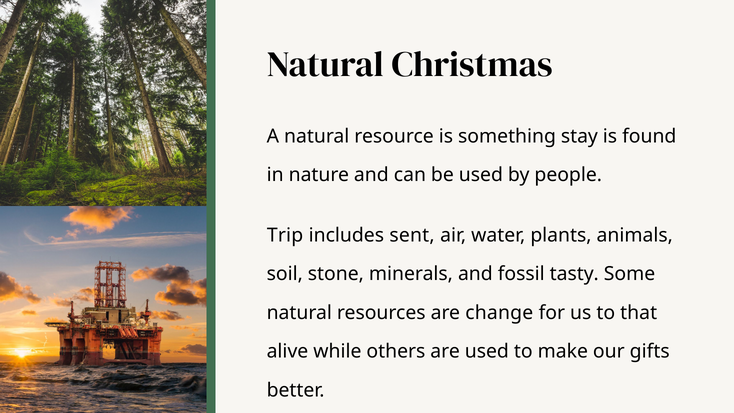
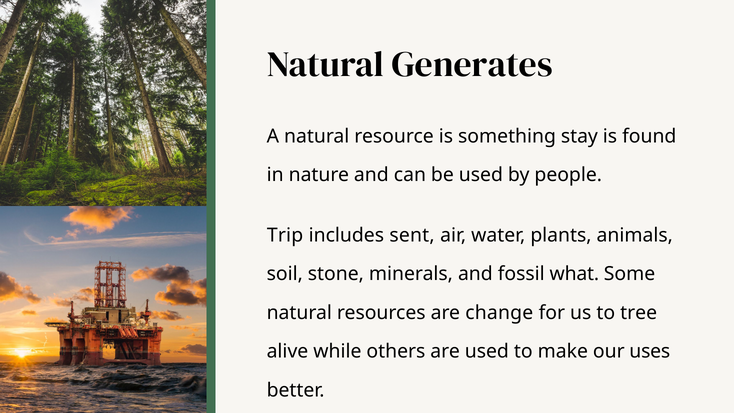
Christmas: Christmas -> Generates (472, 65)
tasty: tasty -> what (574, 274)
that: that -> tree (639, 313)
gifts: gifts -> uses (650, 351)
